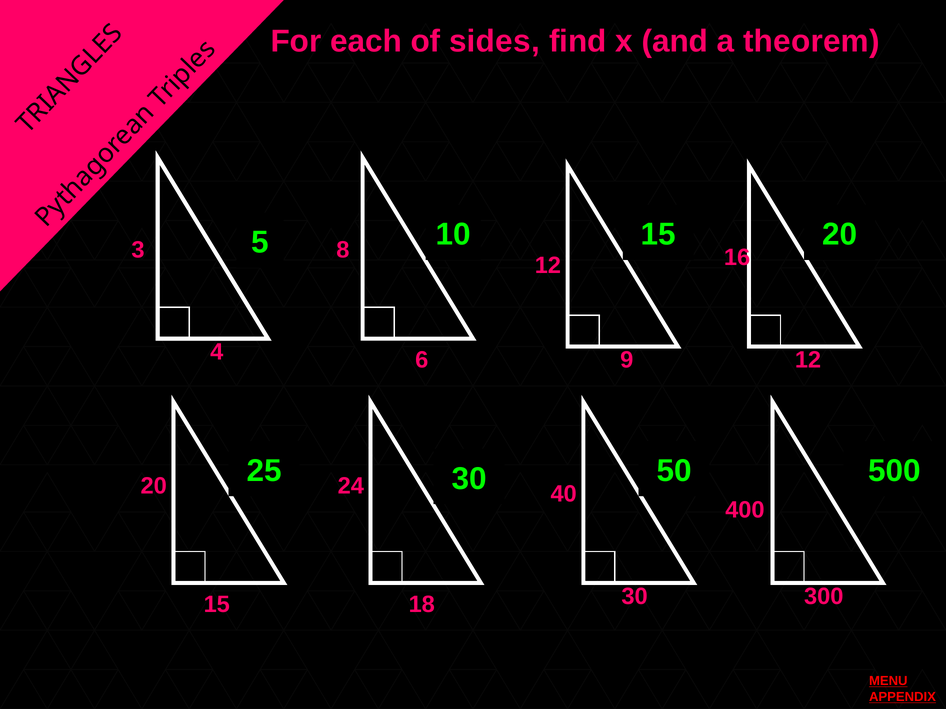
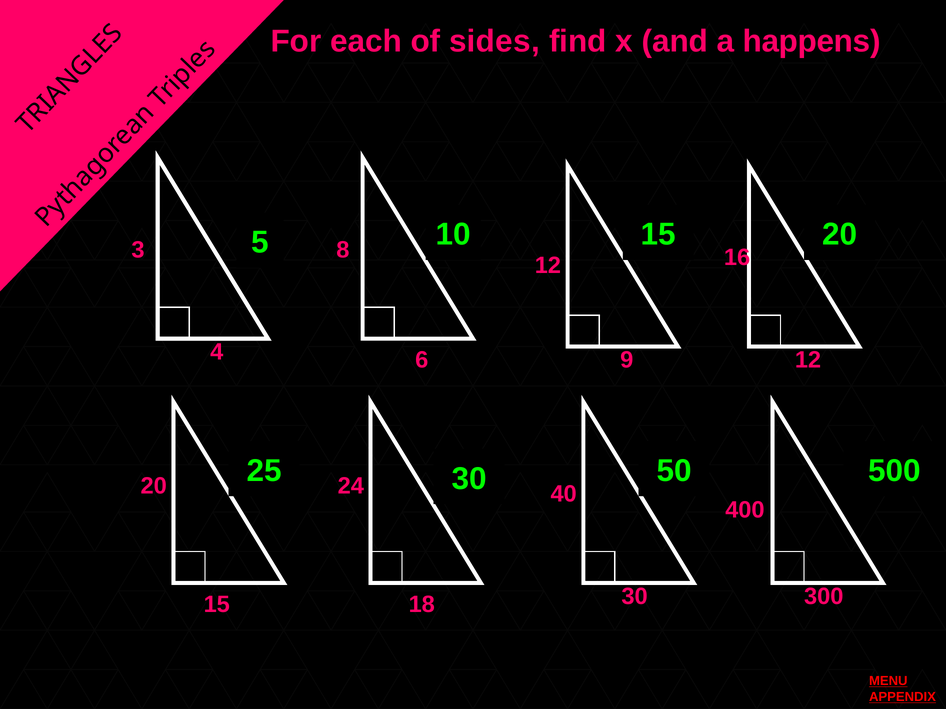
theorem: theorem -> happens (812, 42)
